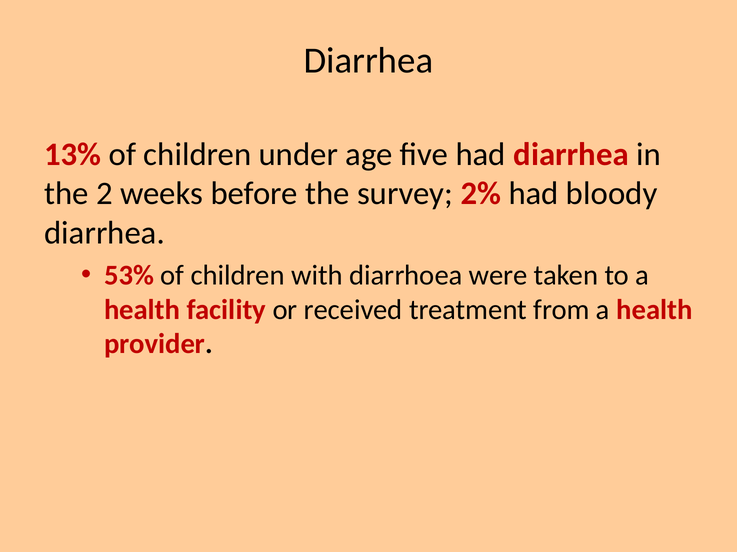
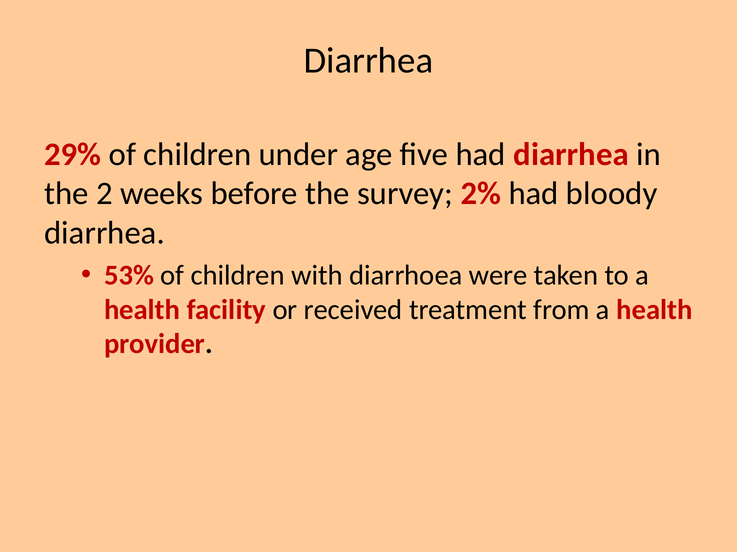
13%: 13% -> 29% (73, 155)
